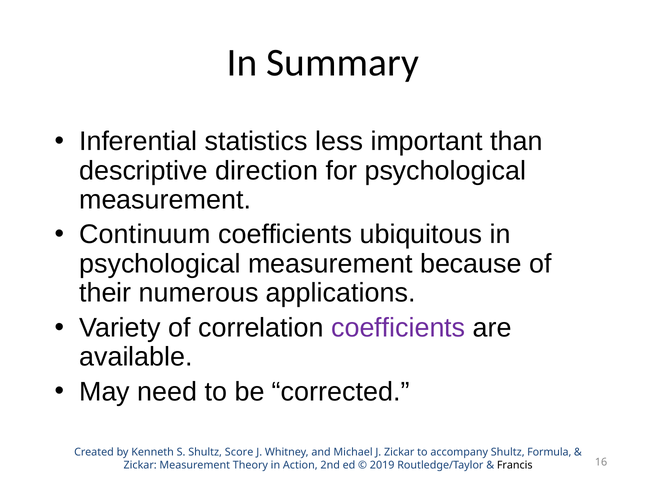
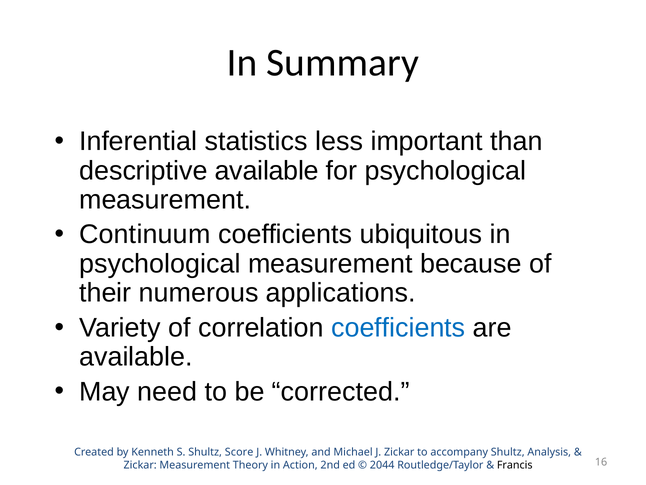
descriptive direction: direction -> available (267, 170)
coefficients colour: purple -> blue (398, 327)
Formula: Formula -> Analysis (549, 452)
2019: 2019 -> 2044 (382, 465)
